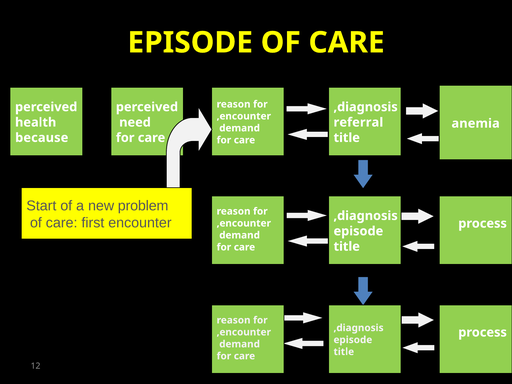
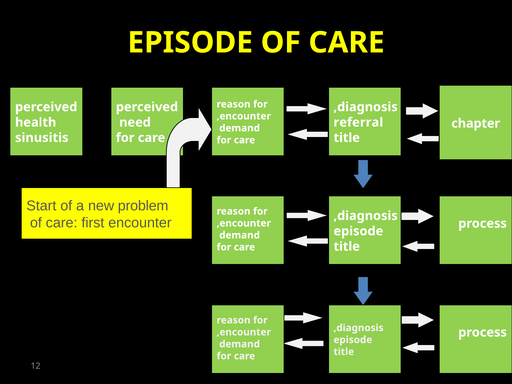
anemia: anemia -> chapter (476, 123)
because: because -> sinusitis (42, 138)
